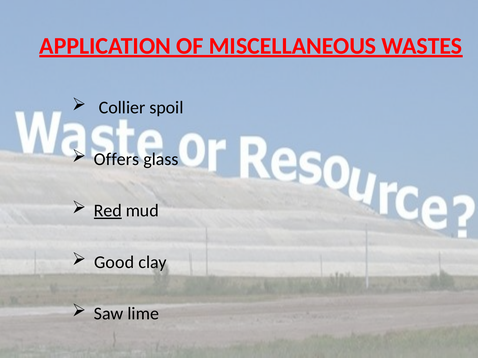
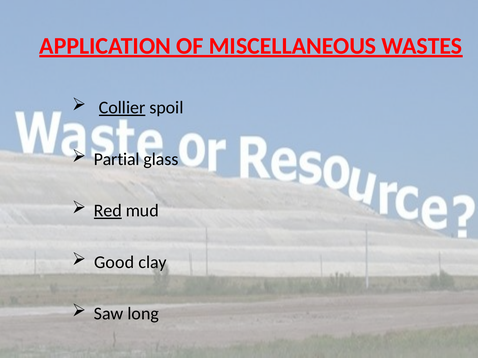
Collier underline: none -> present (122, 108)
Offers: Offers -> Partial (117, 159)
lime: lime -> long (143, 314)
